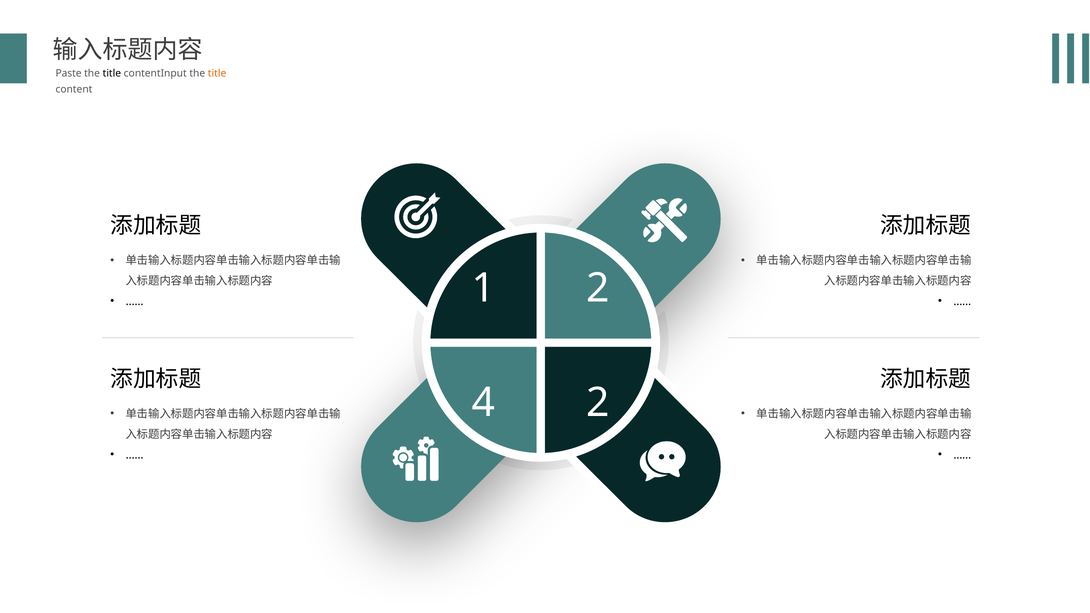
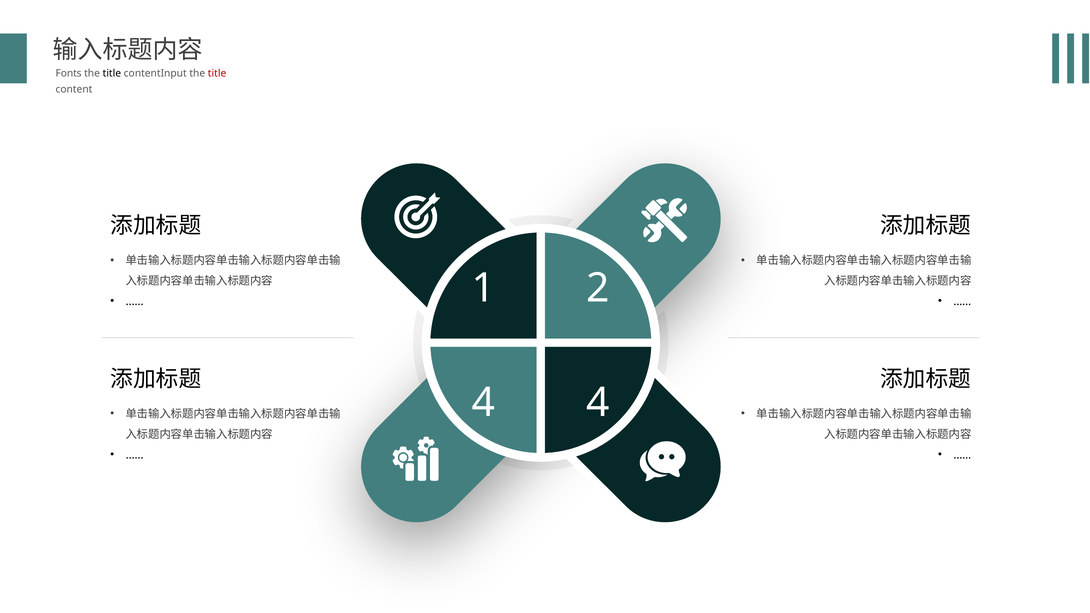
Paste: Paste -> Fonts (69, 74)
title colour: orange -> red (217, 74)
4 2: 2 -> 4 (598, 403)
